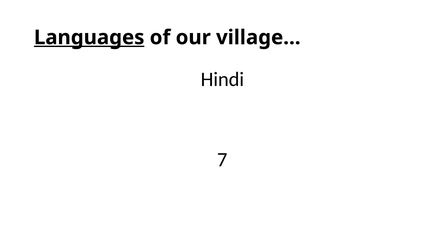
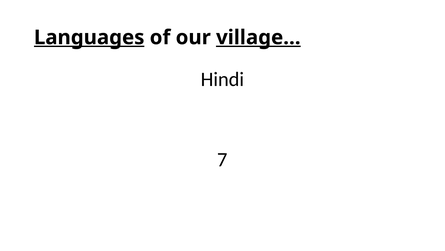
village… underline: none -> present (258, 37)
